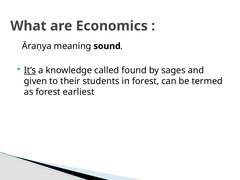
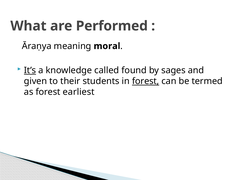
Economics: Economics -> Performed (112, 26)
sound: sound -> moral (107, 46)
forest underline: none -> present (146, 81)
